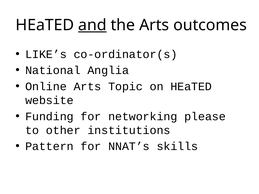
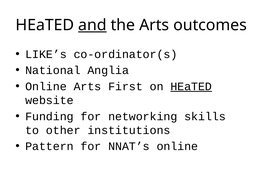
Topic: Topic -> First (125, 87)
HEaTED underline: none -> present (191, 87)
please: please -> skills (205, 117)
NNAT’s skills: skills -> online (177, 147)
